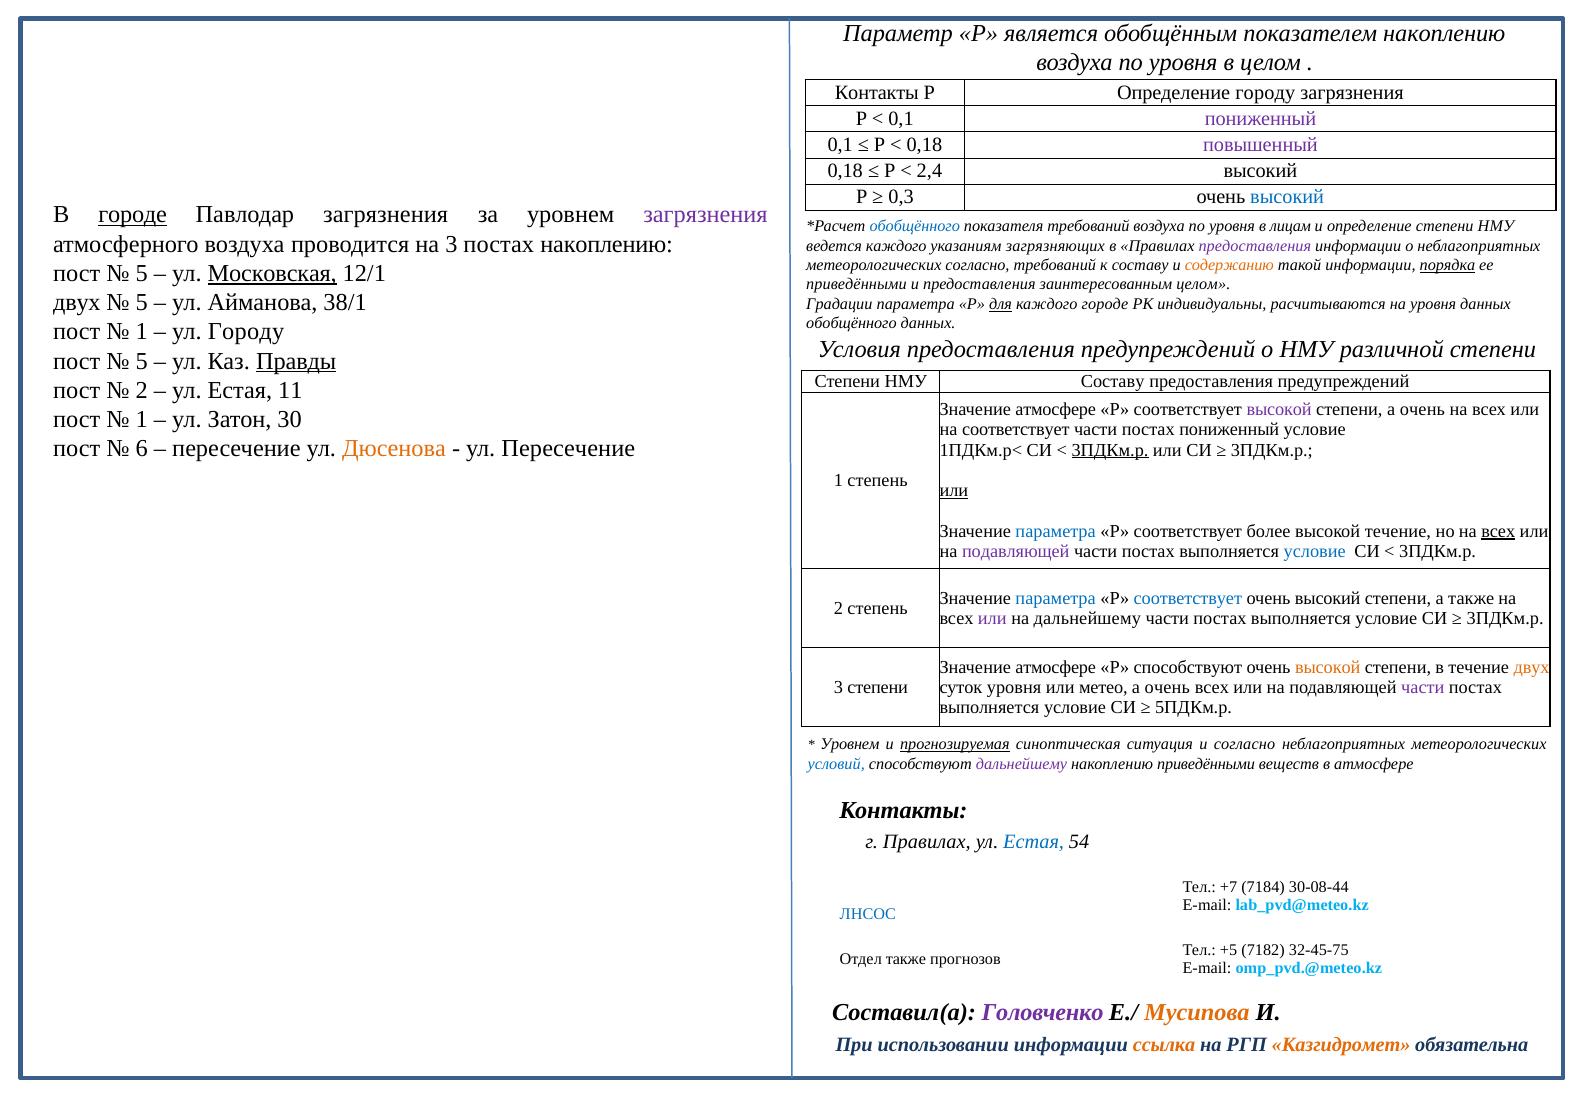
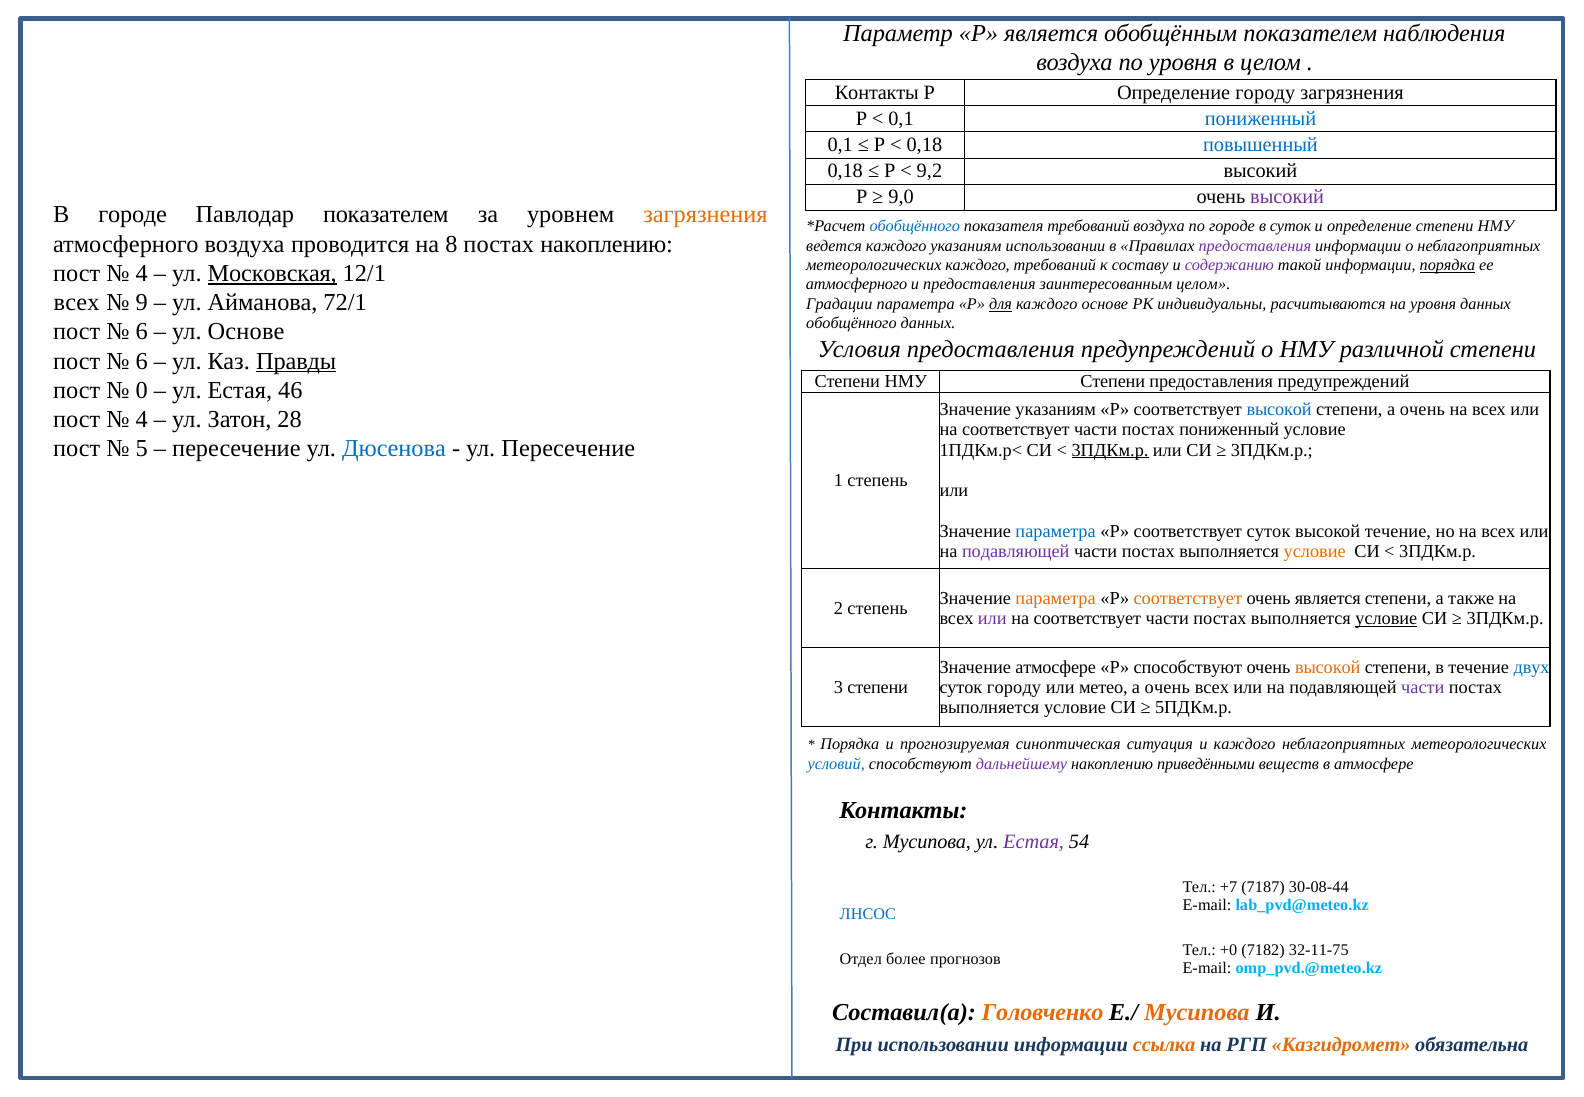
показателем накоплению: накоплению -> наблюдения (1444, 33)
пониженный colour: purple -> blue (1260, 119)
повышенный colour: purple -> blue (1260, 145)
2,4: 2,4 -> 9,2 (929, 171)
0,3: 0,3 -> 9,0 (901, 197)
высокий colour: blue -> purple (1287, 197)
городе underline: present -> none (133, 215)
Павлодар загрязнения: загрязнения -> показателем (386, 215)
загрязнения colour: purple -> orange (705, 215)
уровня: уровня -> городе (1232, 226)
в лицам: лицам -> суток (1291, 226)
на 3: 3 -> 8 (451, 244)
указаниям загрязняющих: загрязняющих -> использовании (1055, 246)
метеорологических согласно: согласно -> каждого (978, 265)
содержанию colour: orange -> purple (1229, 265)
5: 5 -> 4 (142, 273)
приведёнными: приведёнными -> атмосферного (857, 284)
двух: двух -> всех (77, 303)
5: 5 -> 9 (142, 303)
38/1: 38/1 -> 72/1 (345, 303)
каждого городе: городе -> основе (1105, 304)
1: 1 -> 6 (142, 332)
ул Городу: Городу -> Основе (246, 332)
5: 5 -> 6 (142, 361)
НМУ Составу: Составу -> Степени (1113, 381)
2: 2 -> 0 (142, 390)
11: 11 -> 46 (290, 390)
атмосфере: атмосфере -> указаниям (1056, 409)
высокой colour: purple -> blue (1279, 409)
1: 1 -> 4 (142, 419)
30: 30 -> 28 (290, 419)
6: 6 -> 5 (142, 449)
Дюсенова colour: orange -> blue (394, 449)
или underline: present -> none (954, 490)
соответствует более: более -> суток (1268, 531)
всех underline: present -> none (1498, 531)
условие colour: blue -> orange (1315, 551)
параметра colour: blue -> orange (1056, 598)
соответствует colour: blue -> orange (1188, 598)
высокий: высокий -> является (1328, 598)
дальнейшему: дальнейшему -> соответствует (1087, 618)
условие underline: none -> present (1386, 618)
двух colour: orange -> blue (1532, 667)
суток уровня: уровня -> городу (1014, 687)
Уровнем: Уровнем -> Порядка (850, 744)
прогнозируемая underline: present -> none (955, 744)
и согласно: согласно -> каждого (1245, 744)
г Правилах: Правилах -> Мусипова (927, 842)
Естая colour: blue -> purple (1034, 842)
7184: 7184 -> 7187 (1263, 887)
+5: +5 -> +0 (1229, 950)
32-45-75: 32-45-75 -> 32-11-75 (1319, 950)
Отдел также: также -> более (906, 959)
Головченко colour: purple -> orange (1043, 1013)
